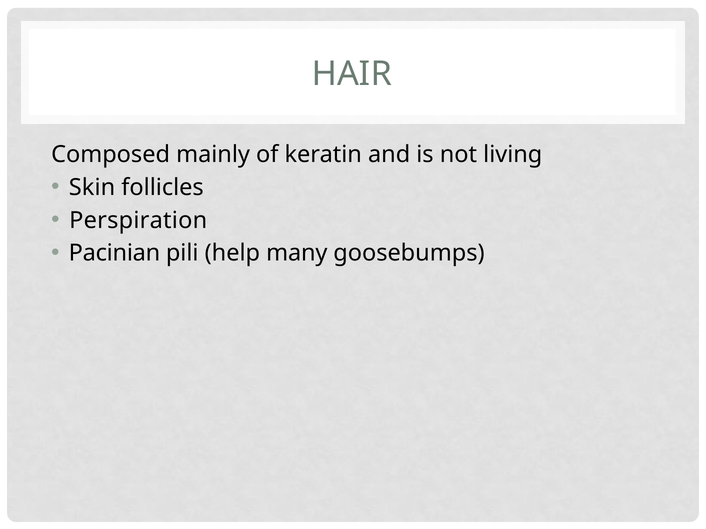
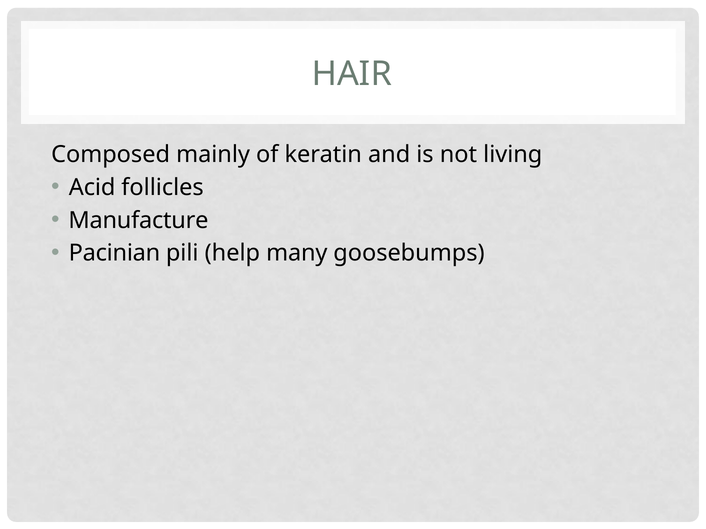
Skin: Skin -> Acid (92, 188)
Perspiration: Perspiration -> Manufacture (138, 220)
